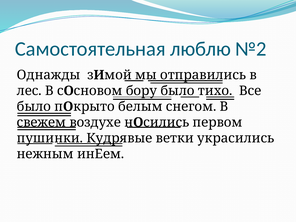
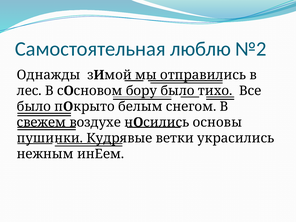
первом: первом -> основы (217, 122)
